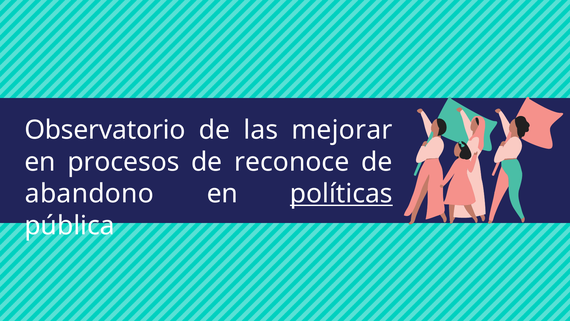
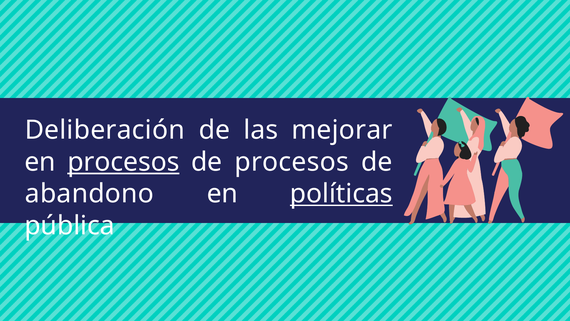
Observatorio: Observatorio -> Deliberación (105, 130)
procesos underline: none -> present (123, 162)
de reconoce: reconoce -> procesos (292, 162)
